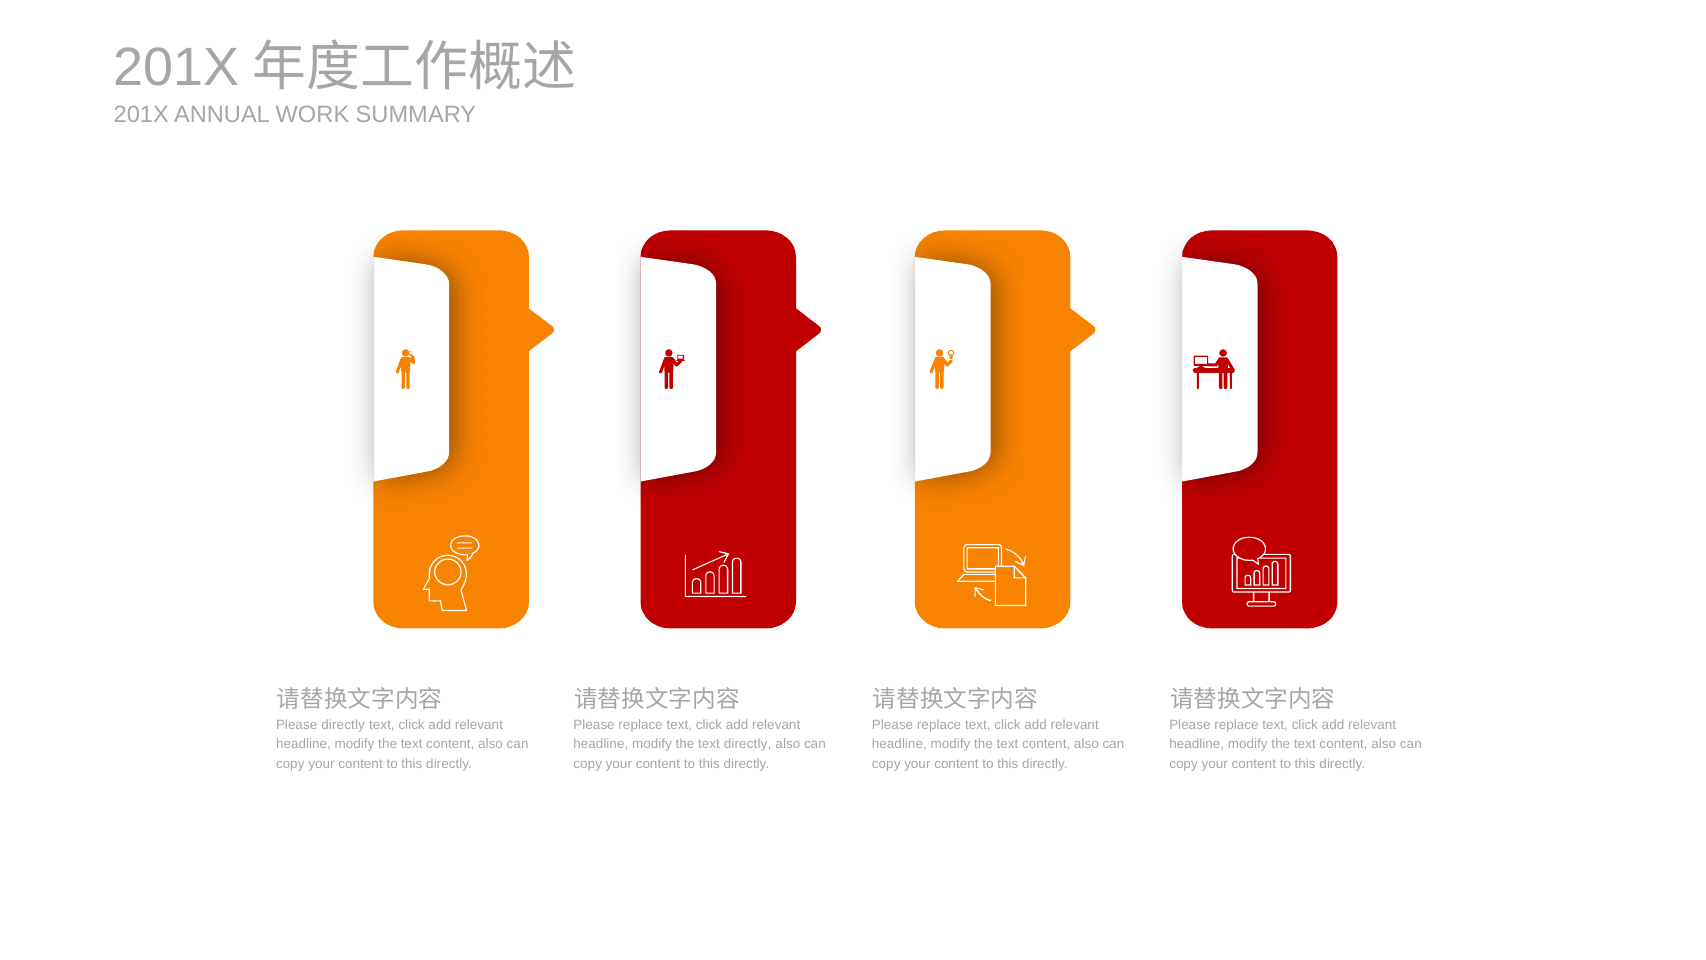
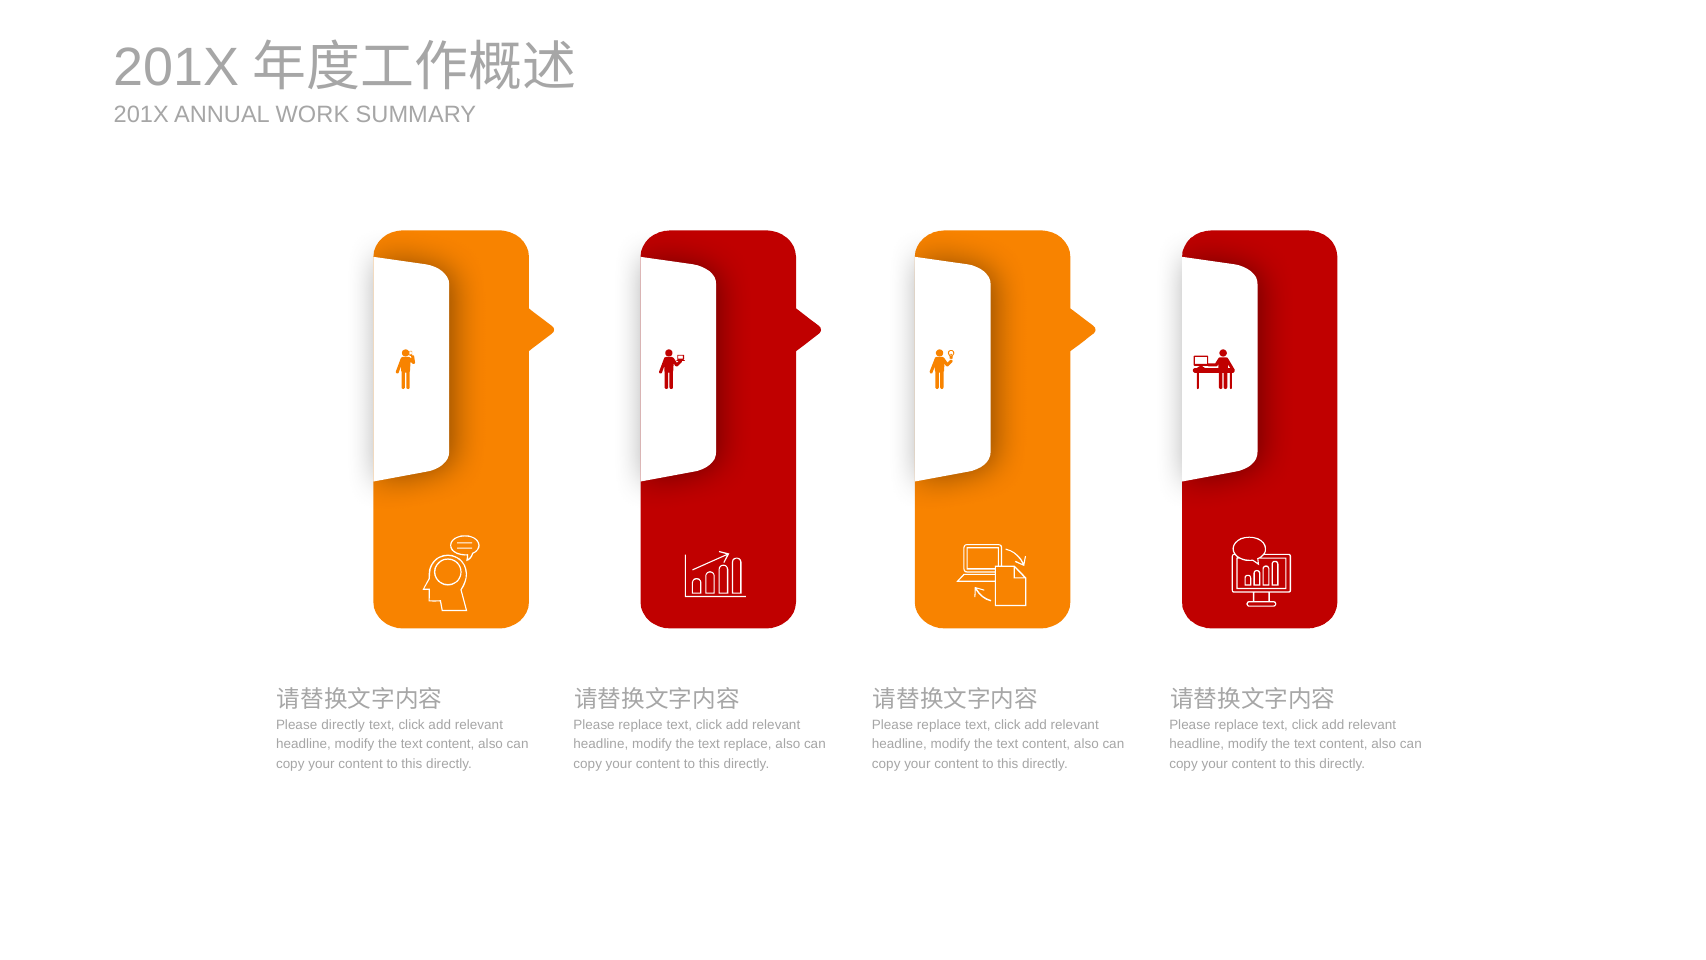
text directly: directly -> replace (748, 744)
